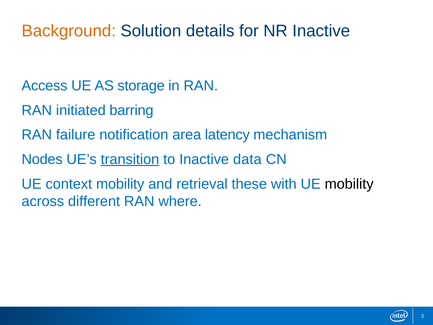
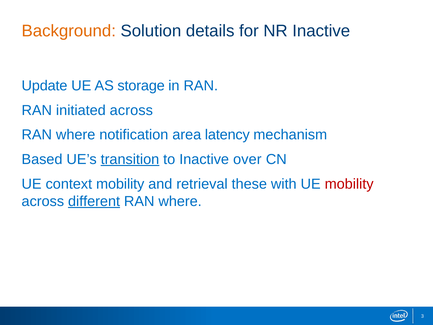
Access: Access -> Update (45, 86)
initiated barring: barring -> across (131, 110)
failure: failure -> where (76, 135)
Nodes: Nodes -> Based (42, 159)
data: data -> over (247, 159)
mobility colour: black -> red (349, 184)
different underline: none -> present (94, 201)
